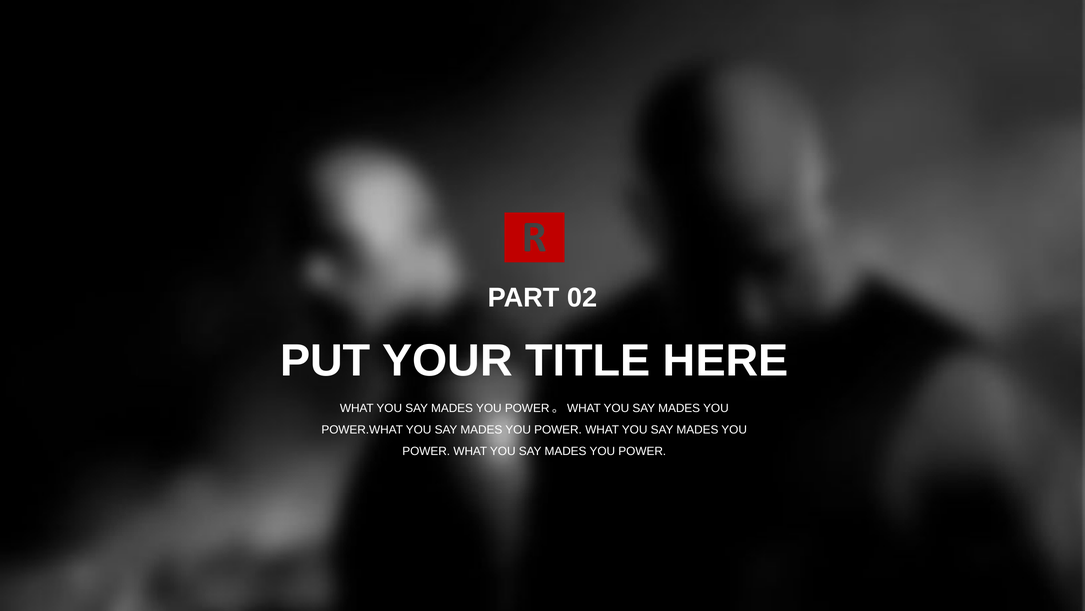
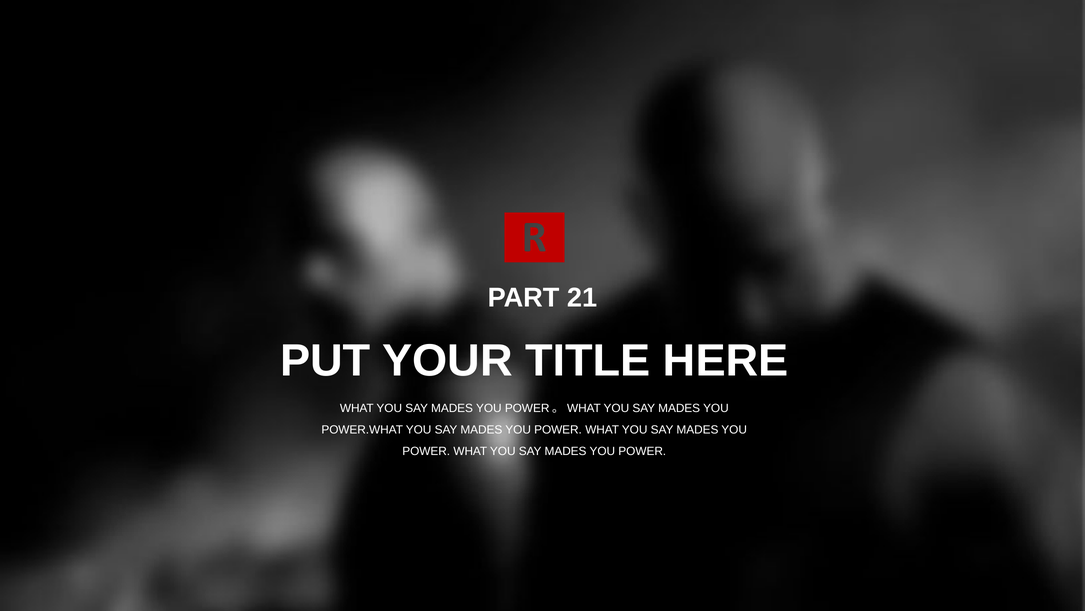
02: 02 -> 21 (582, 297)
